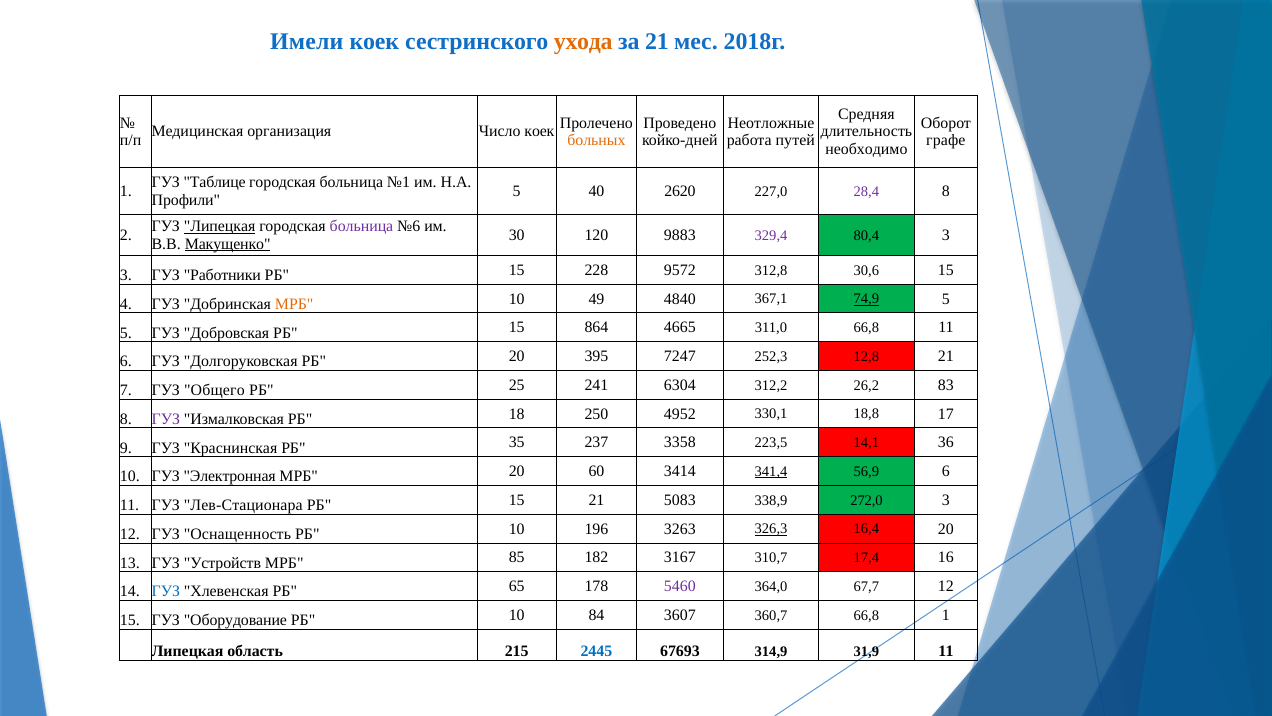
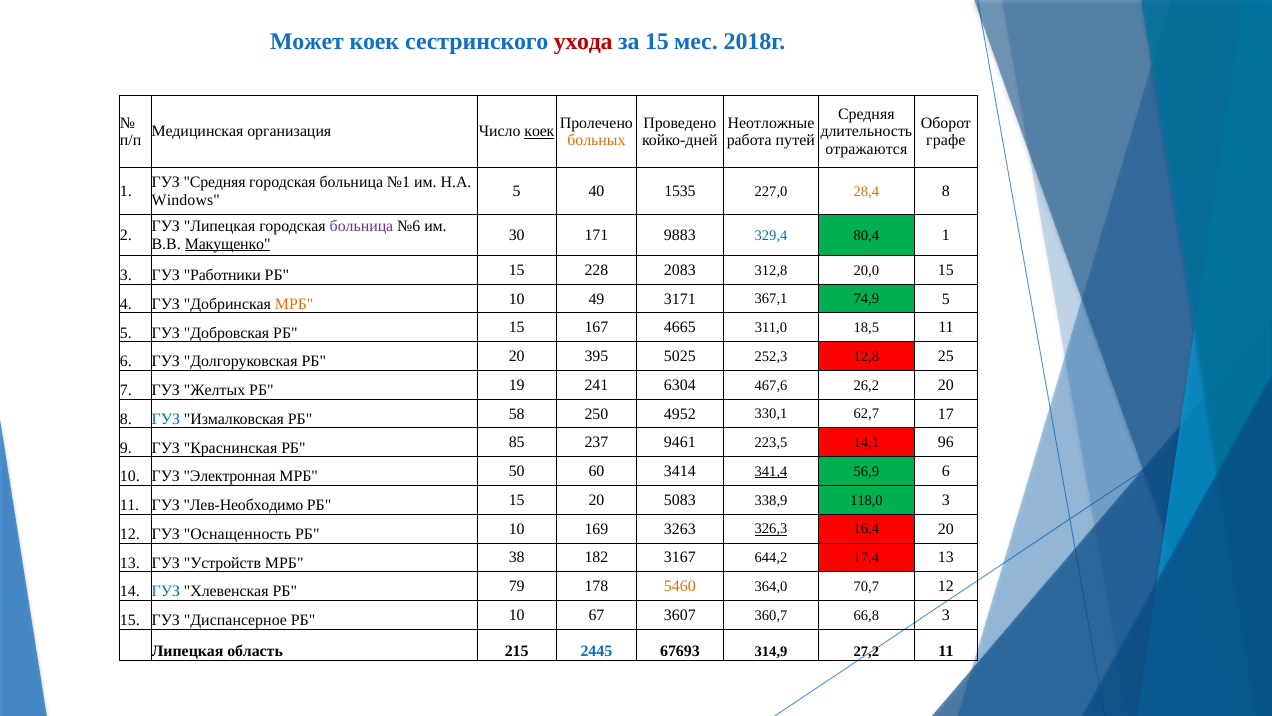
Имели: Имели -> Может (307, 42)
ухода colour: orange -> red (583, 42)
за 21: 21 -> 15 (657, 42)
коек underline: none -> present (539, 132)
необходимо: необходимо -> отражаются (866, 149)
ГУЗ Таблице: Таблице -> Средняя (215, 182)
2620: 2620 -> 1535 (680, 191)
28,4 colour: purple -> orange (866, 191)
Профили: Профили -> Windows (186, 200)
Липецкая underline: present -> none (220, 226)
120: 120 -> 171 (596, 235)
329,4 colour: purple -> blue (771, 235)
80,4 3: 3 -> 1 (946, 235)
9572: 9572 -> 2083 (680, 270)
30,6: 30,6 -> 20,0 (866, 270)
4840: 4840 -> 3171 (680, 299)
74,9 underline: present -> none (866, 299)
864: 864 -> 167 (596, 327)
311,0 66,8: 66,8 -> 18,5 (866, 328)
7247: 7247 -> 5025 (680, 356)
12,8 21: 21 -> 25 (946, 356)
Общего: Общего -> Желтых (215, 390)
25: 25 -> 19 (517, 385)
312,2: 312,2 -> 467,6 (771, 385)
26,2 83: 83 -> 20 (946, 385)
ГУЗ colour: purple -> blue (166, 419)
18: 18 -> 58 (517, 414)
18,8: 18,8 -> 62,7 (866, 414)
35: 35 -> 85 (517, 442)
3358: 3358 -> 9461 (680, 442)
36: 36 -> 96 (946, 442)
МРБ 20: 20 -> 50 (517, 471)
Лев-Стационара: Лев-Стационара -> Лев-Необходимо (243, 505)
15 21: 21 -> 20 (596, 500)
272,0: 272,0 -> 118,0 (867, 500)
196: 196 -> 169 (596, 529)
85: 85 -> 38 (517, 557)
310,7: 310,7 -> 644,2 (771, 557)
17,4 16: 16 -> 13 (946, 557)
65: 65 -> 79 (517, 586)
5460 colour: purple -> orange (680, 586)
67,7: 67,7 -> 70,7 (866, 586)
Оборудование: Оборудование -> Диспансерное (235, 620)
84: 84 -> 67 (596, 615)
66,8 1: 1 -> 3 (946, 615)
31,9: 31,9 -> 27,2 (866, 652)
